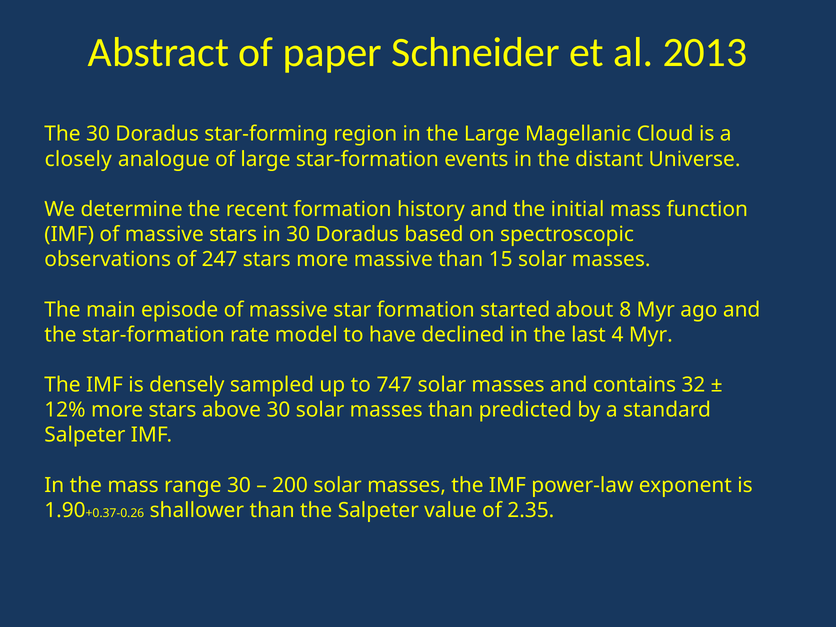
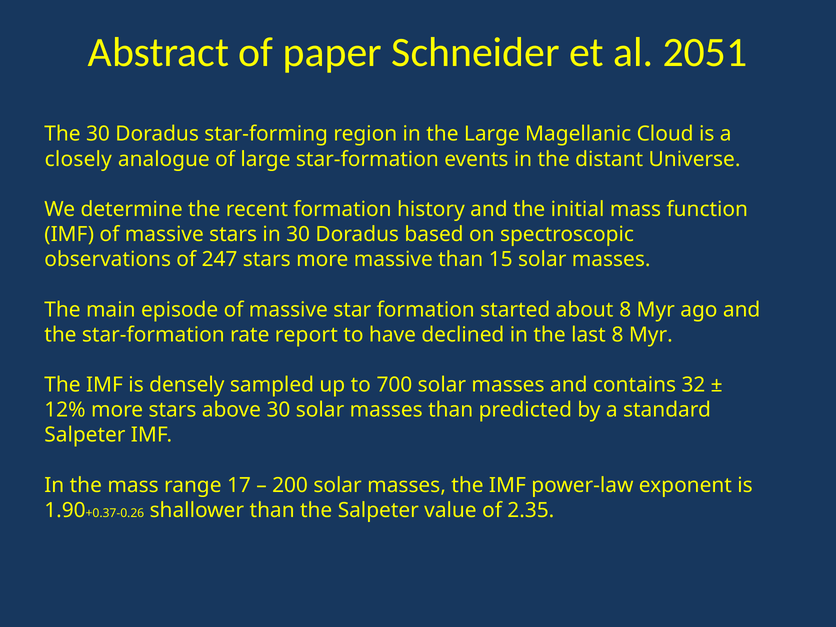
2013: 2013 -> 2051 (705, 53)
model: model -> report (306, 335)
last 4: 4 -> 8 (618, 335)
747: 747 -> 700 (394, 385)
range 30: 30 -> 17 (239, 485)
